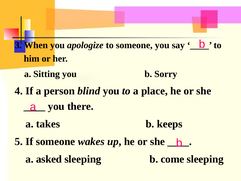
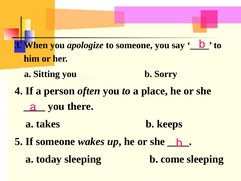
blind: blind -> often (89, 91)
asked: asked -> today (49, 159)
